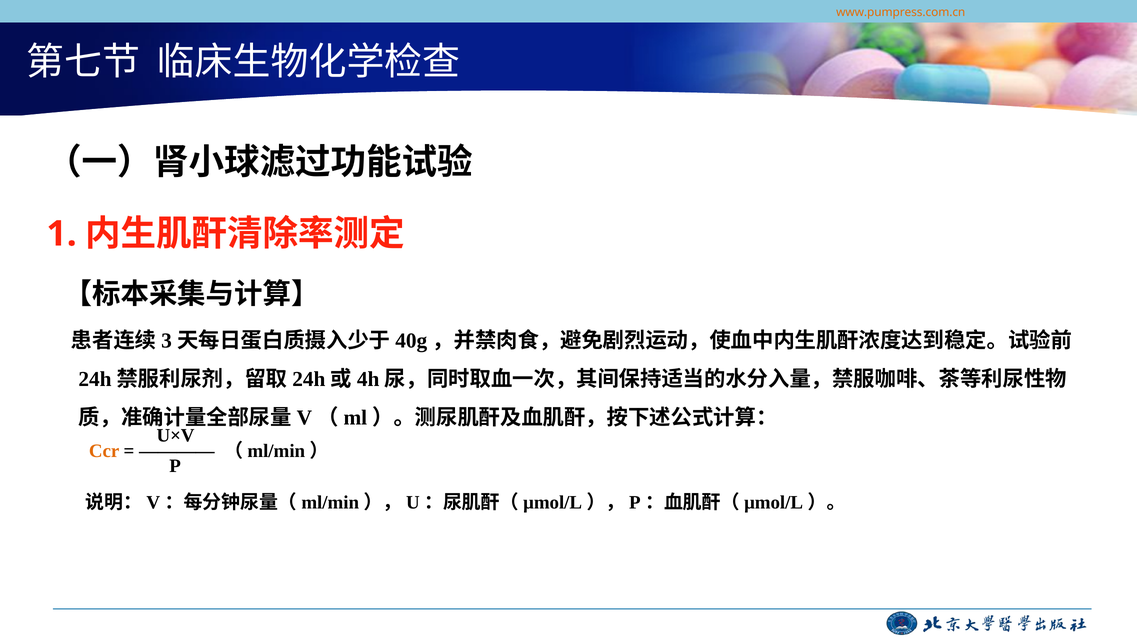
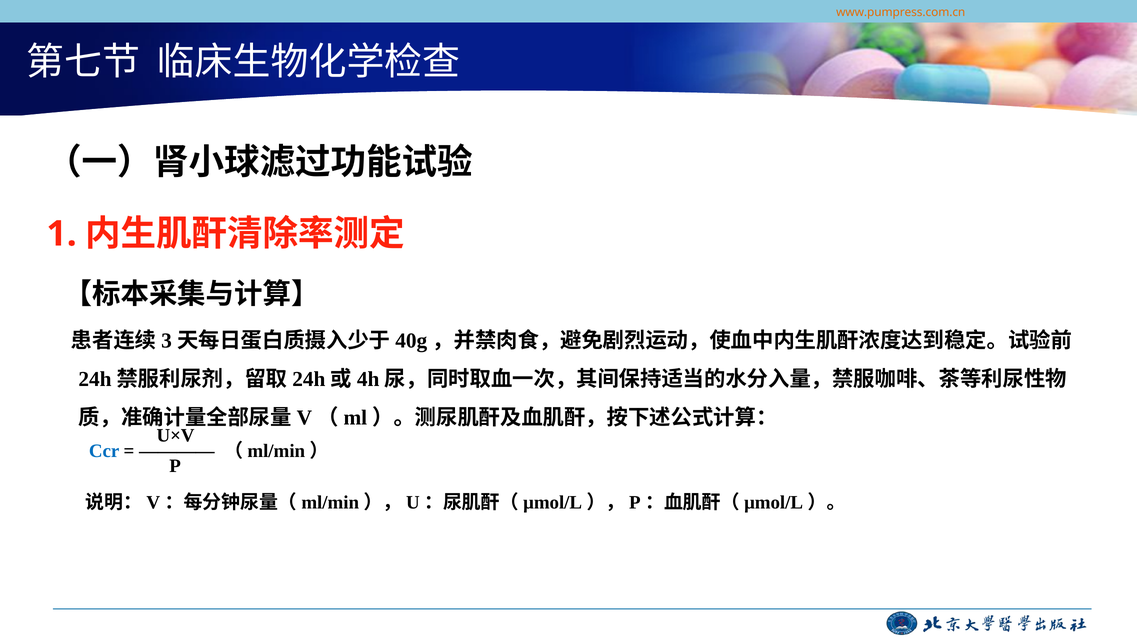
Ccr colour: orange -> blue (104, 451)
